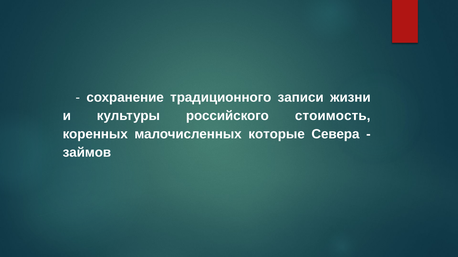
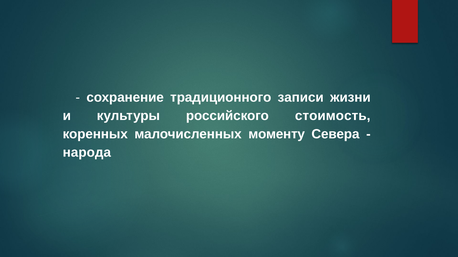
которые: которые -> моменту (277, 134)
займов: займов -> народа (87, 153)
